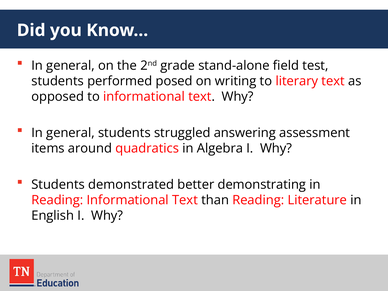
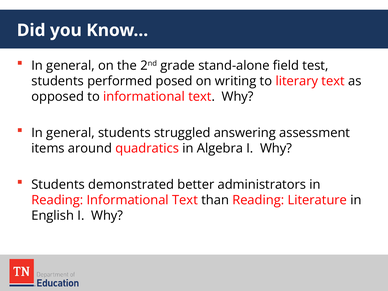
demonstrating: demonstrating -> administrators (262, 185)
